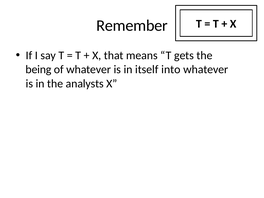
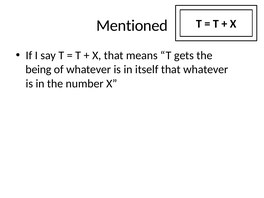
Remember: Remember -> Mentioned (132, 26)
itself into: into -> that (171, 69)
analysts: analysts -> number (85, 84)
